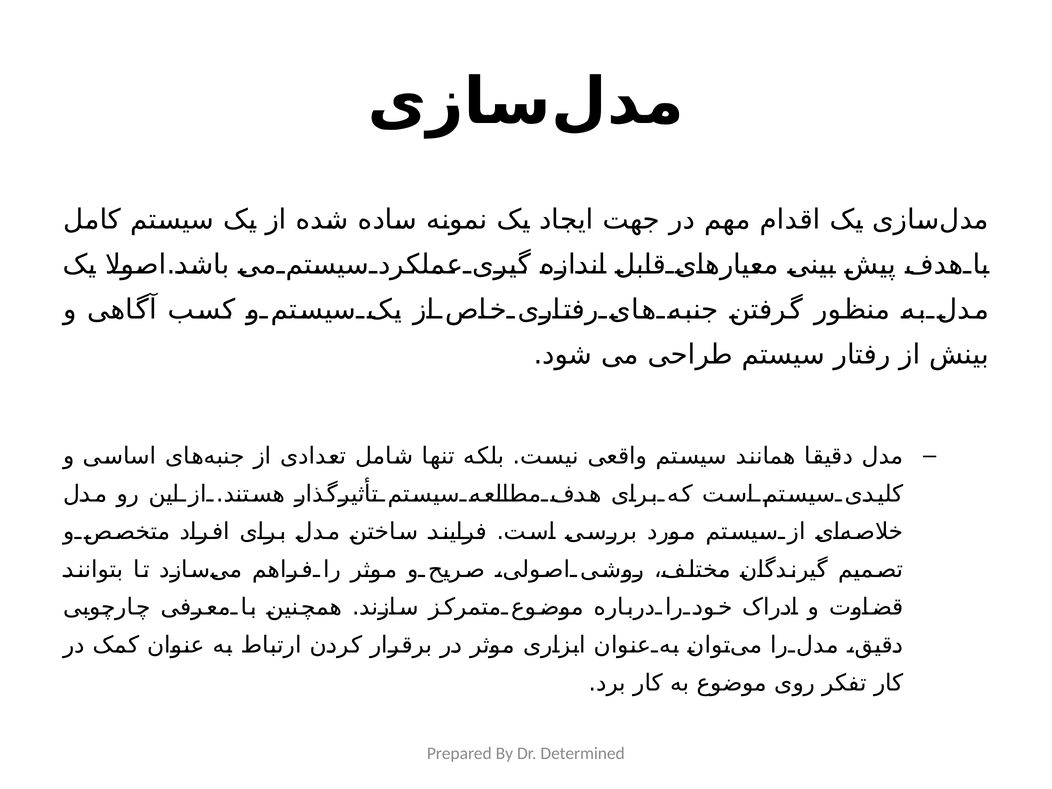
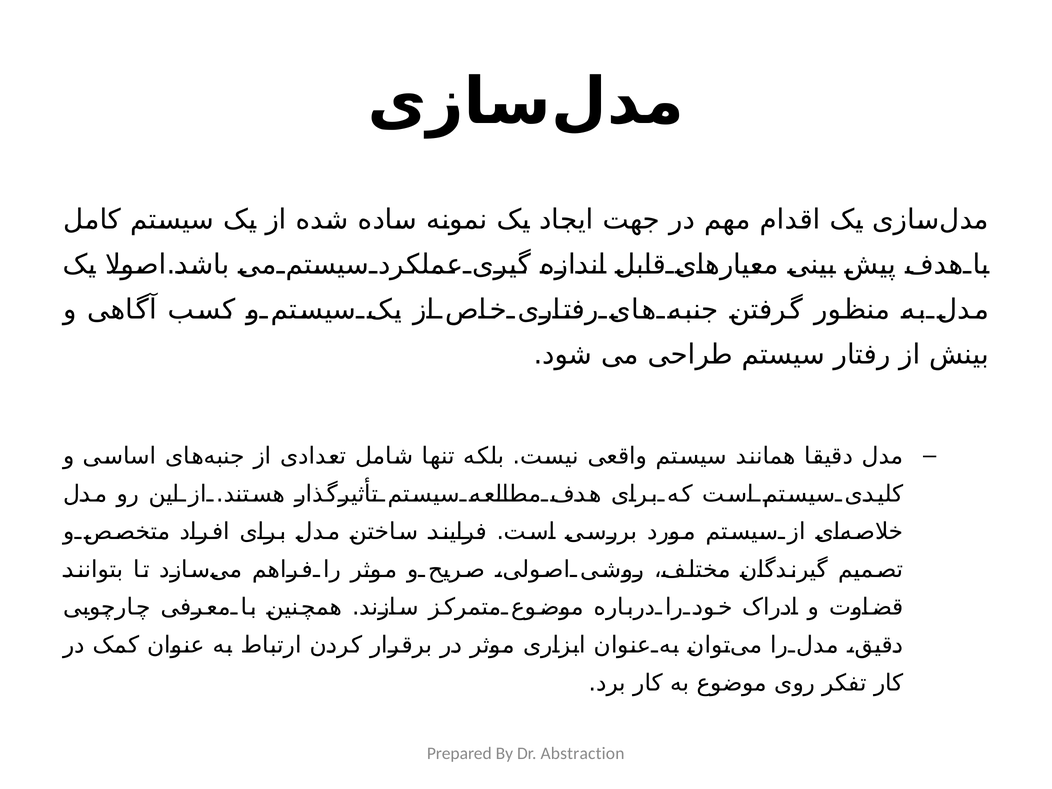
Determined: Determined -> Abstraction (582, 753)
